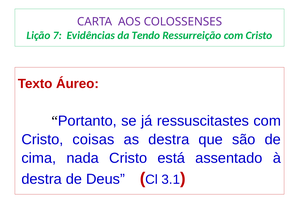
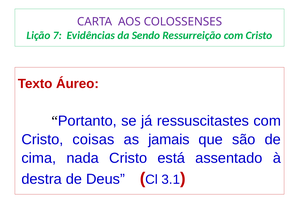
Tendo: Tendo -> Sendo (146, 35)
as destra: destra -> jamais (169, 140)
